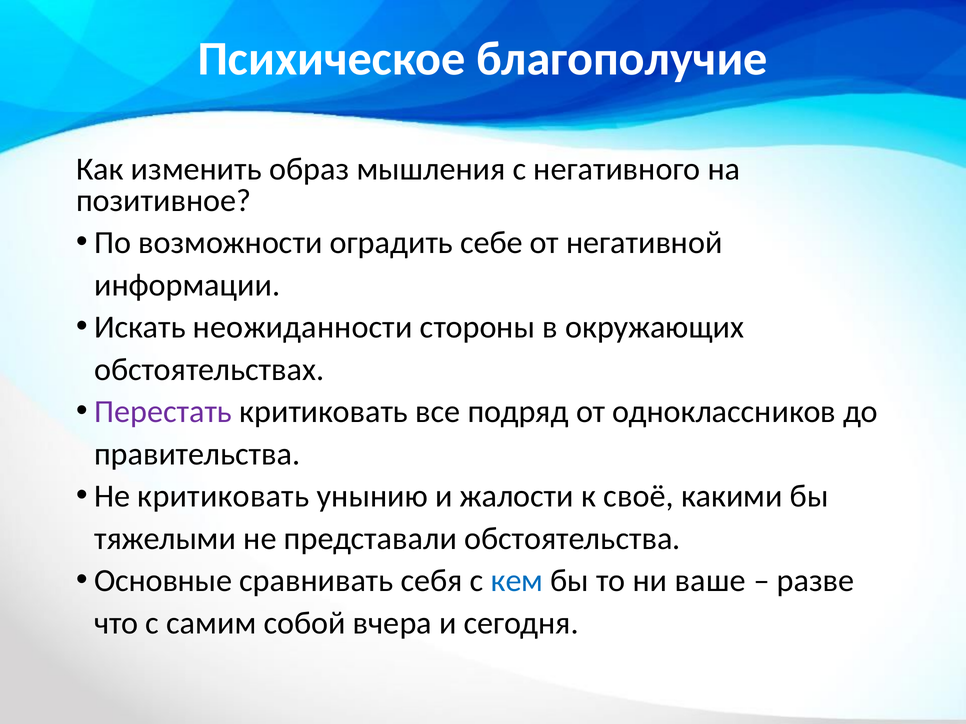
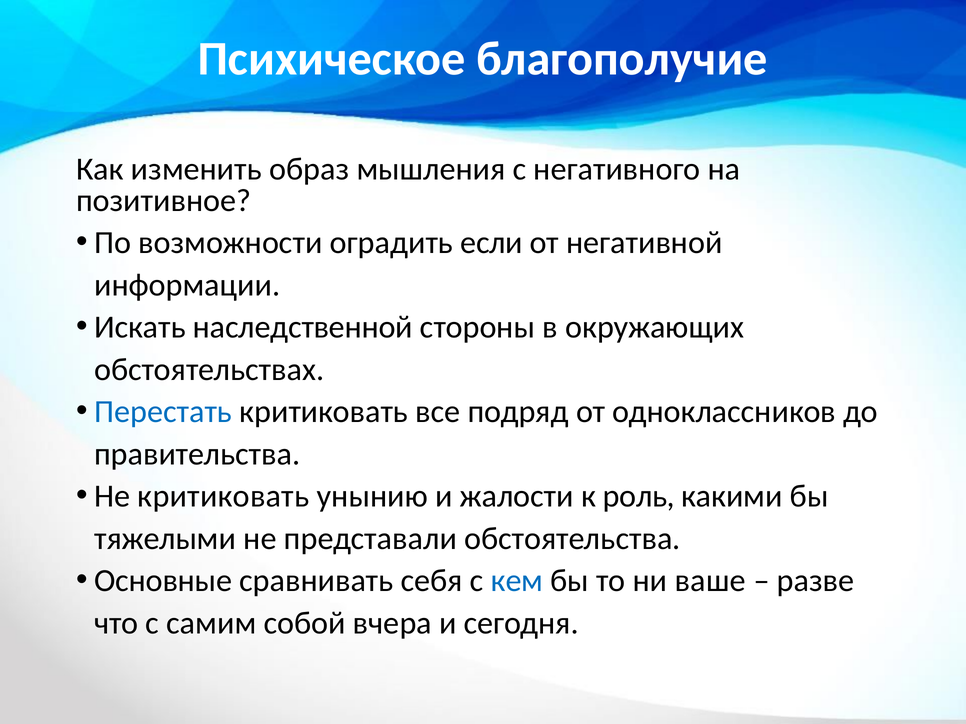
себе: себе -> если (492, 243)
неожиданности: неожиданности -> наследственной (303, 328)
Перестать colour: purple -> blue (163, 412)
своё: своё -> роль (639, 497)
